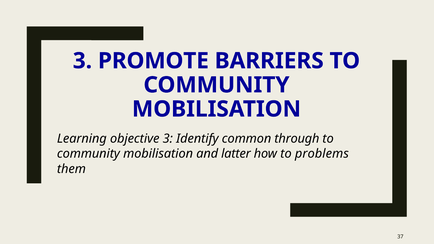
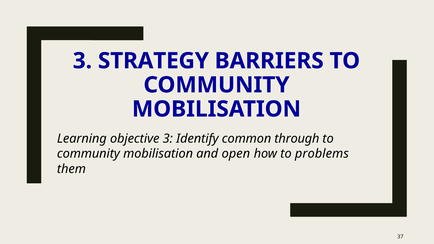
PROMOTE: PROMOTE -> STRATEGY (153, 61)
latter: latter -> open (236, 154)
